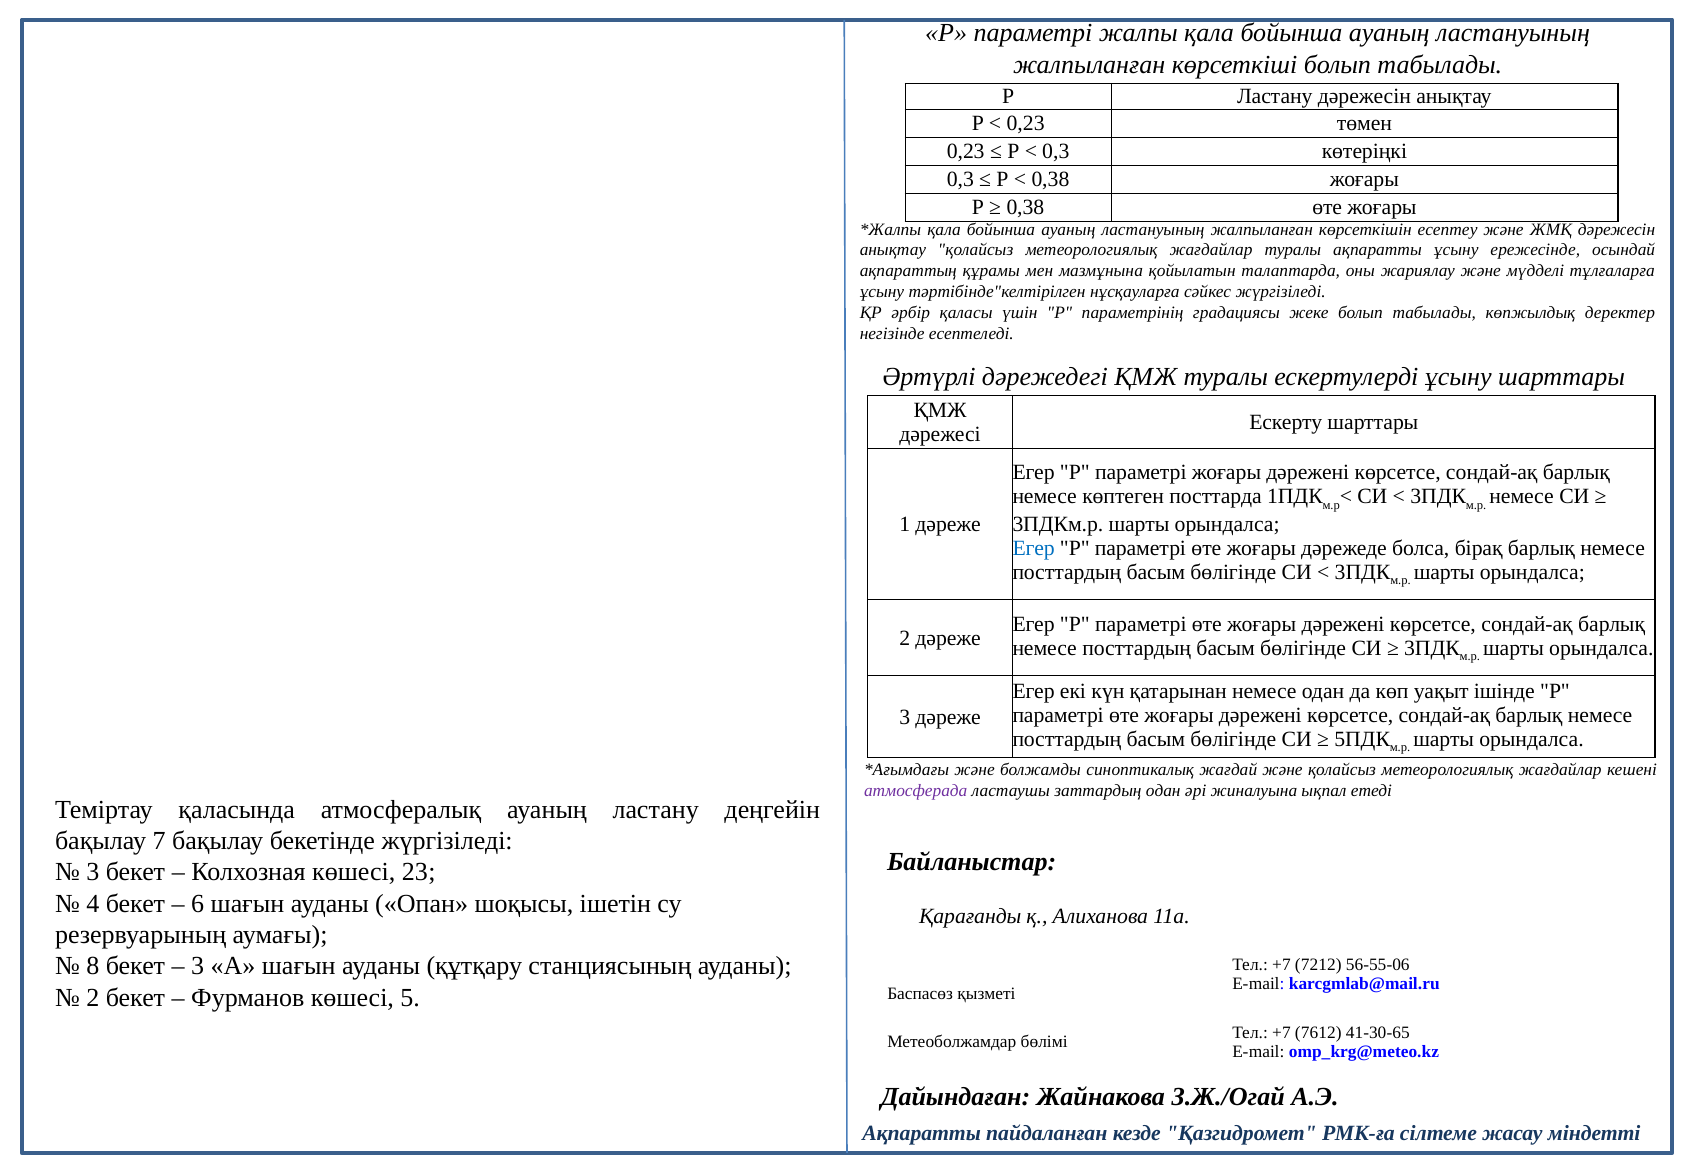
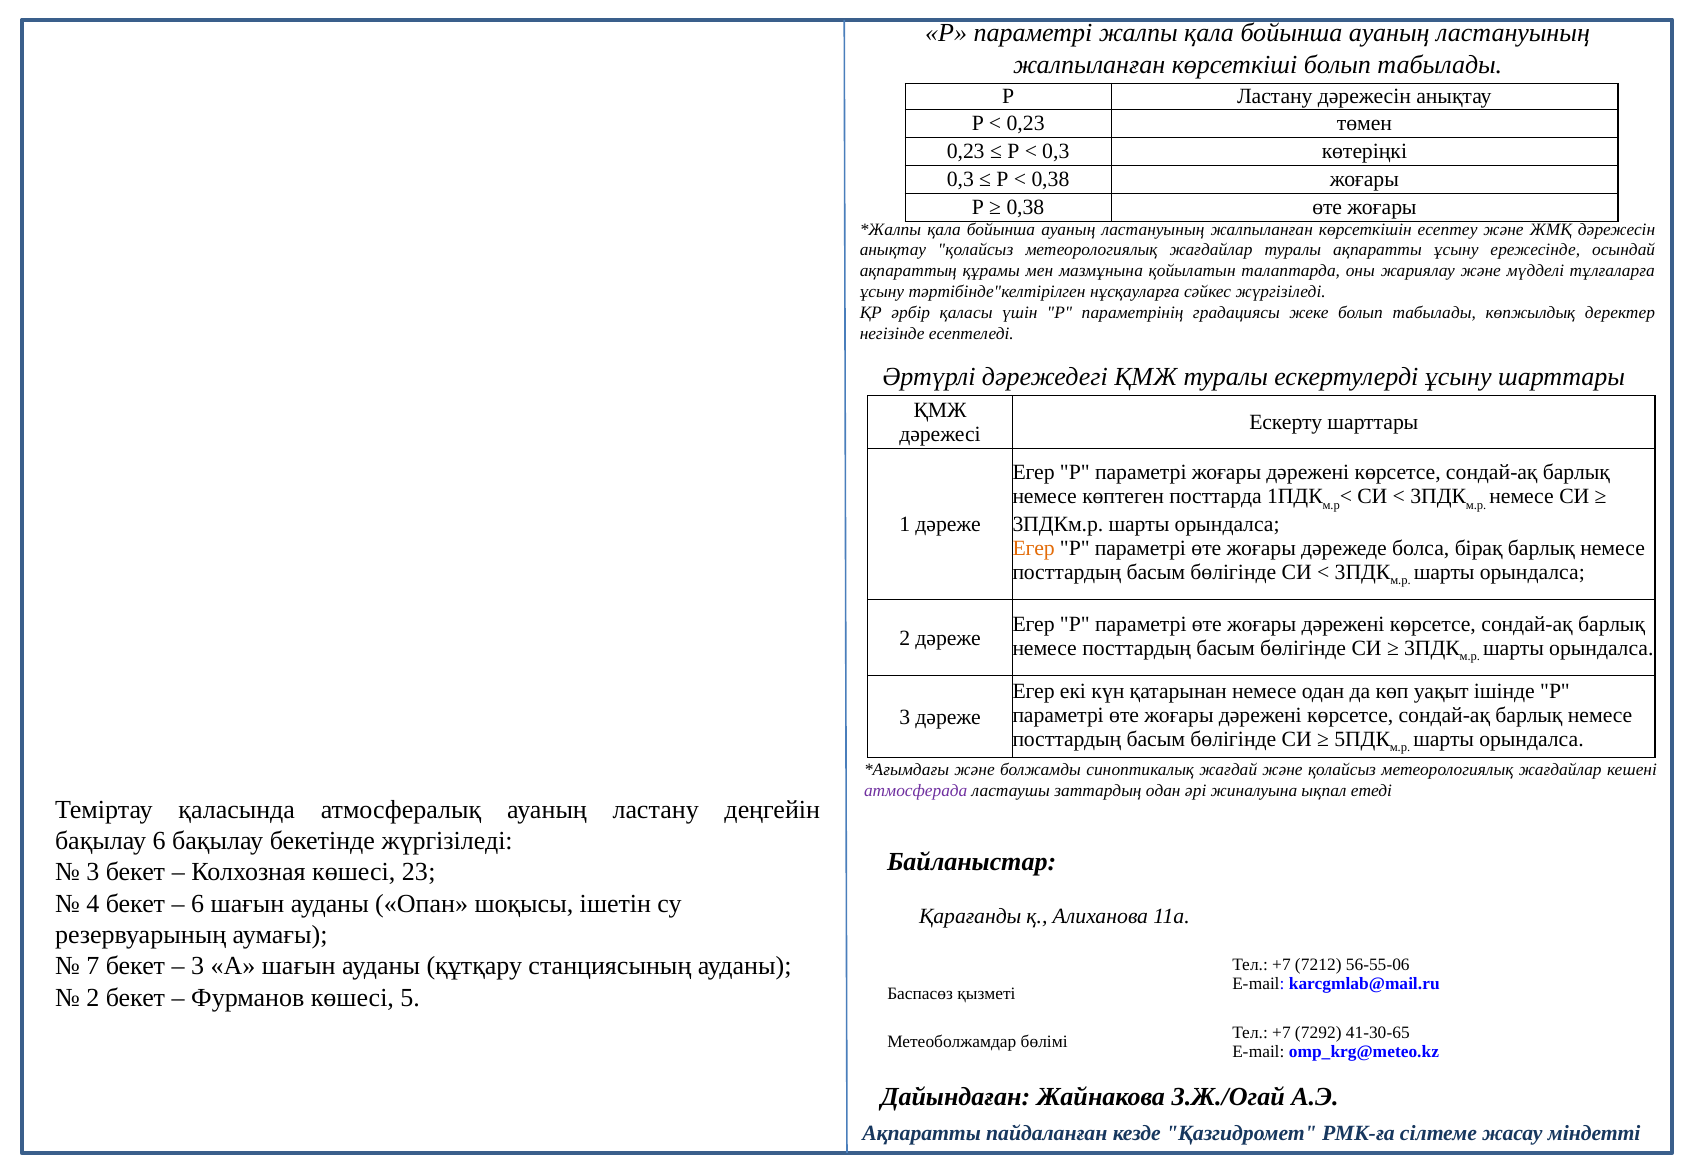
Егер colour: blue -> orange (1034, 548)
бақылау 7: 7 -> 6 (159, 841)
8: 8 -> 7 (93, 966)
7612: 7612 -> 7292 (1318, 1032)
